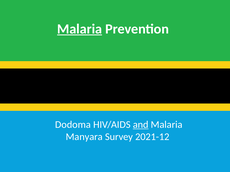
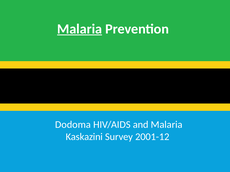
and underline: present -> none (141, 125)
Manyara: Manyara -> Kaskazini (84, 137)
2021-12: 2021-12 -> 2001-12 (152, 137)
